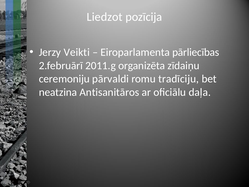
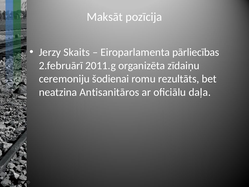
Liedzot: Liedzot -> Maksāt (105, 17)
Veikti: Veikti -> Skaits (77, 52)
pārvaldi: pārvaldi -> šodienai (111, 79)
tradīciju: tradīciju -> rezultāts (179, 79)
